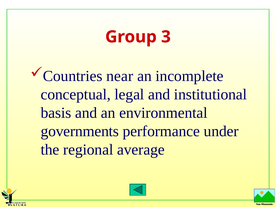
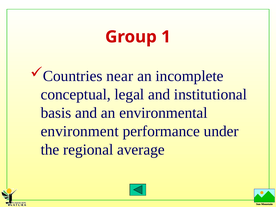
3: 3 -> 1 (166, 37)
governments: governments -> environment (80, 131)
